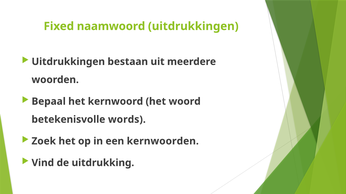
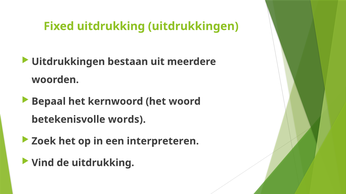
Fixed naamwoord: naamwoord -> uitdrukking (111, 26)
kernwoorden: kernwoorden -> interpreteren (163, 142)
